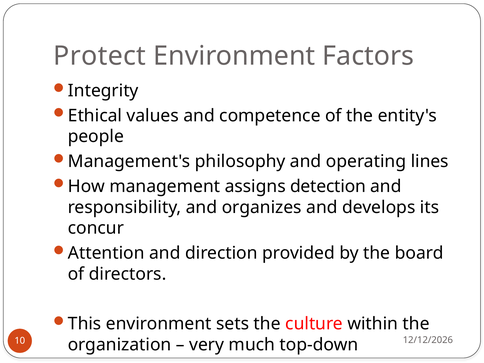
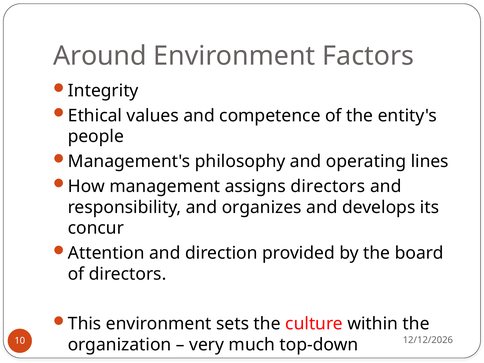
Protect: Protect -> Around (100, 56)
assigns detection: detection -> directors (328, 186)
